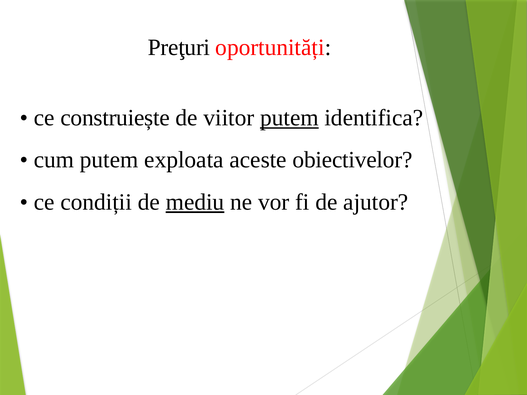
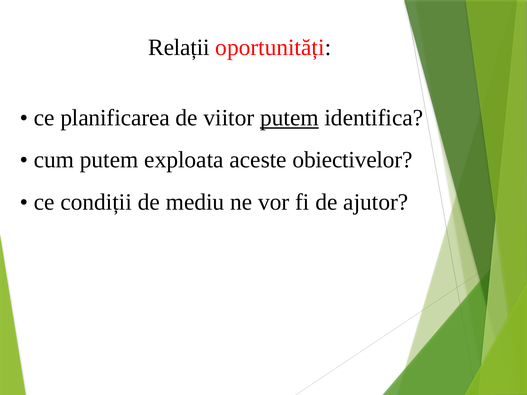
Preţuri: Preţuri -> Relații (179, 47)
construiește: construiește -> planificarea (115, 118)
mediu underline: present -> none (195, 202)
